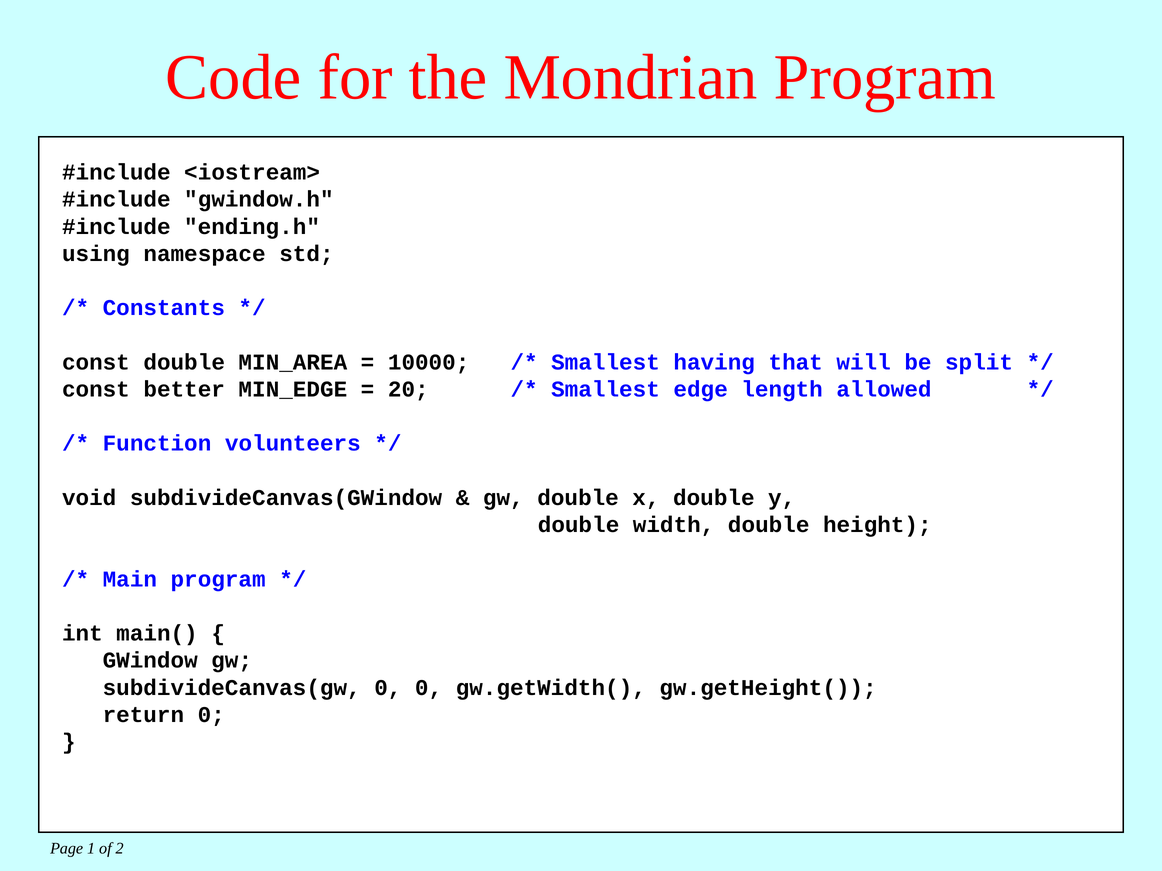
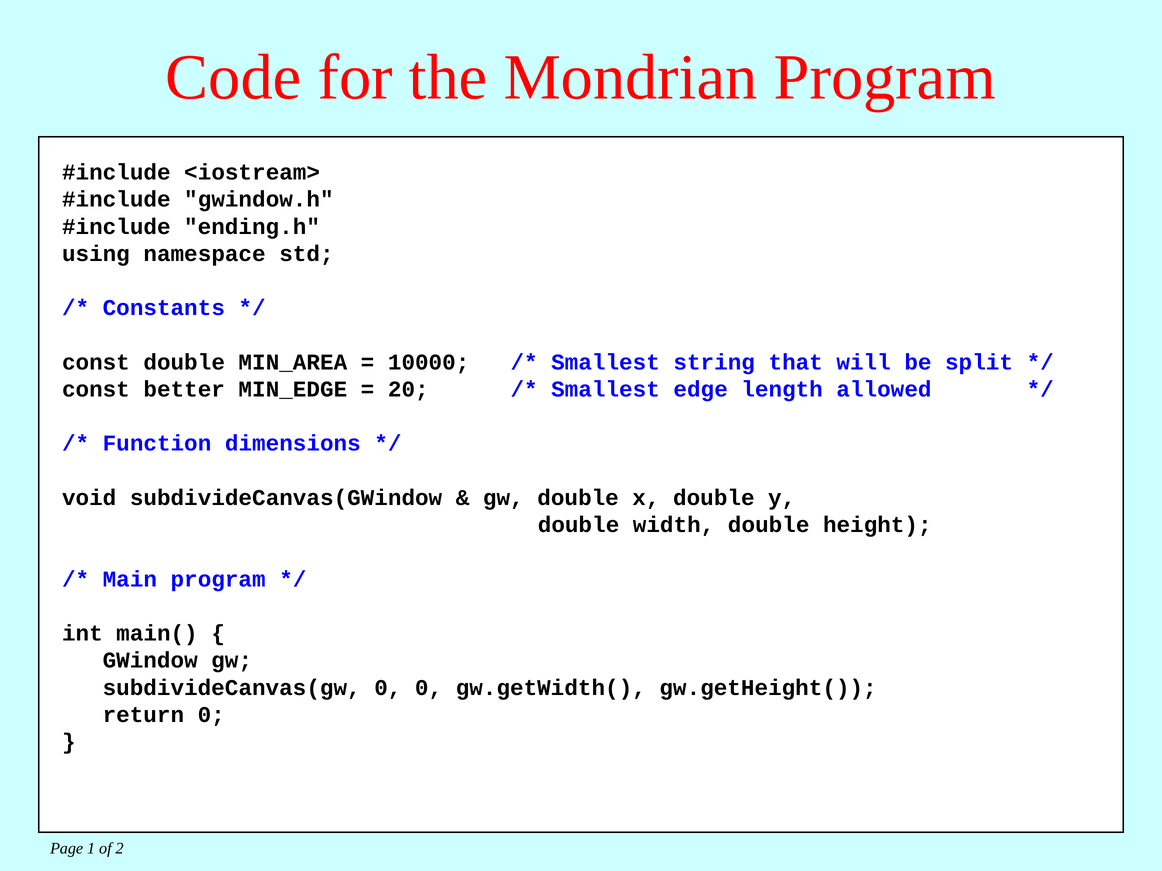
having: having -> string (714, 362)
volunteers: volunteers -> dimensions (293, 444)
